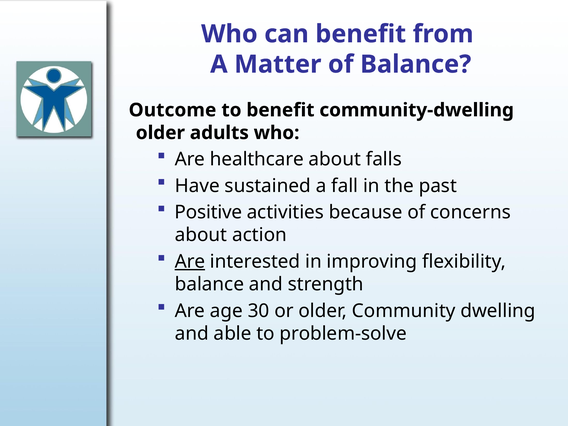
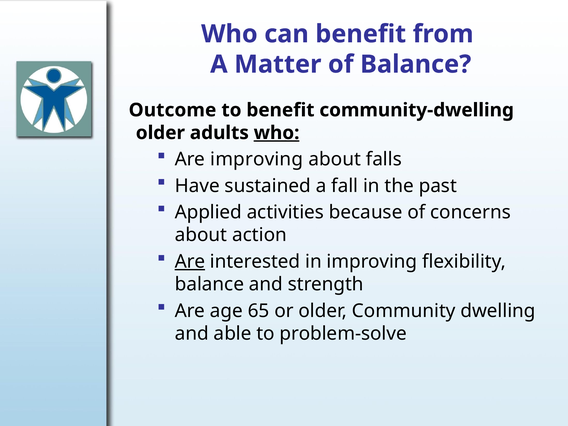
who underline: none -> present (277, 133)
Are healthcare: healthcare -> improving (257, 159)
Positive: Positive -> Applied (208, 212)
30: 30 -> 65 (259, 311)
